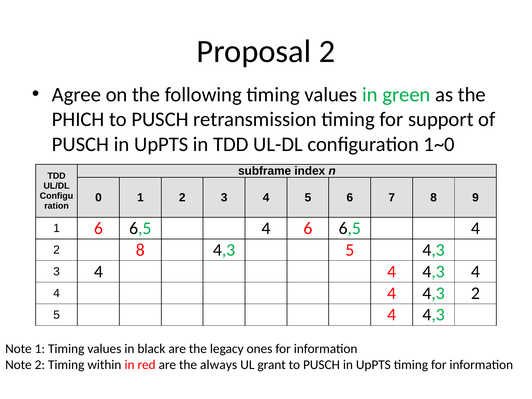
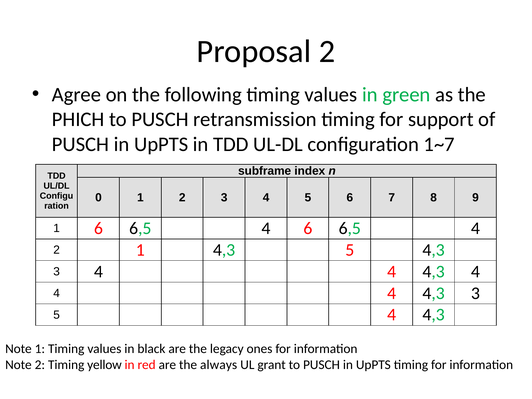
1~0: 1~0 -> 1~7 (439, 144)
2 8: 8 -> 1 (140, 250)
4 4,3 2: 2 -> 3 (475, 293)
within: within -> yellow (104, 365)
